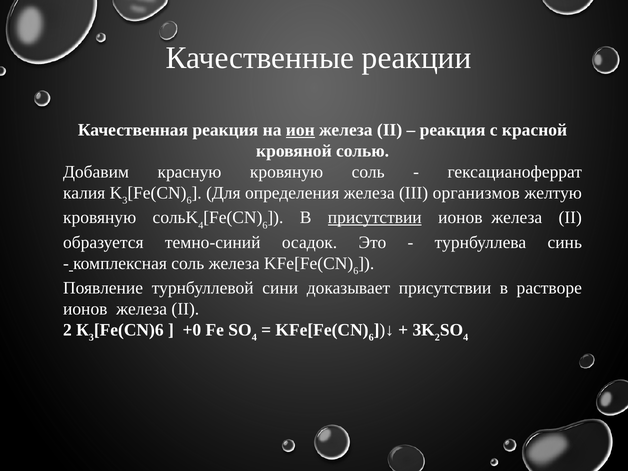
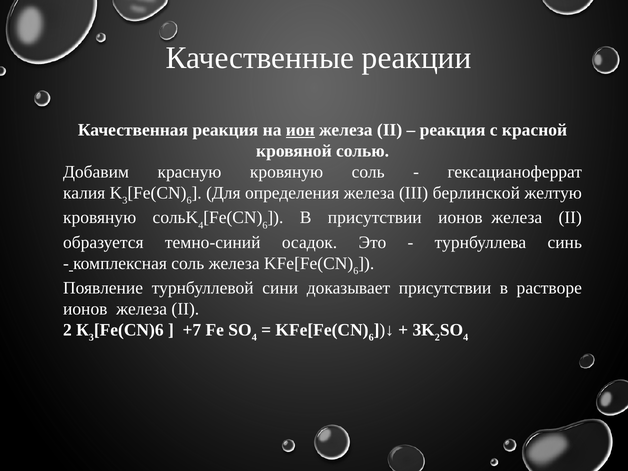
организмов: организмов -> берлинской (476, 193)
присутствии underline: present -> none (375, 218)
+0: +0 -> +7 (192, 330)
